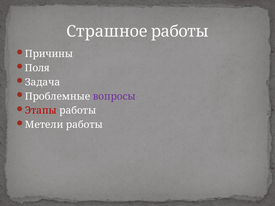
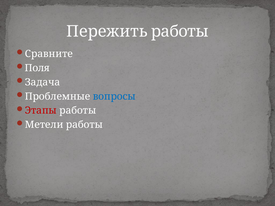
Страшное: Страшное -> Пережить (107, 31)
Причины: Причины -> Сравните (49, 54)
вопросы colour: purple -> blue (114, 96)
